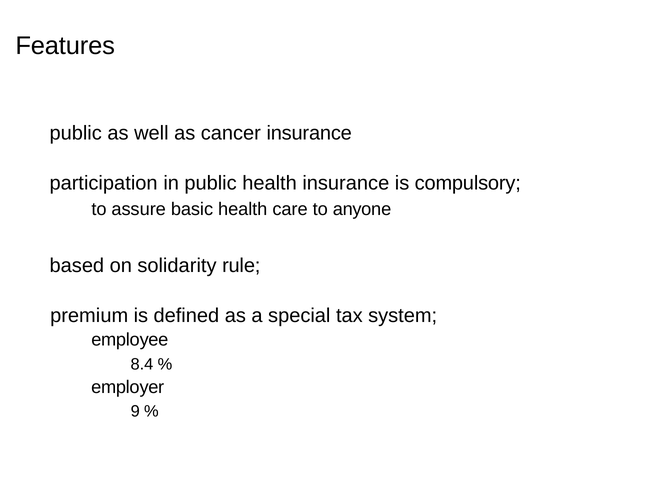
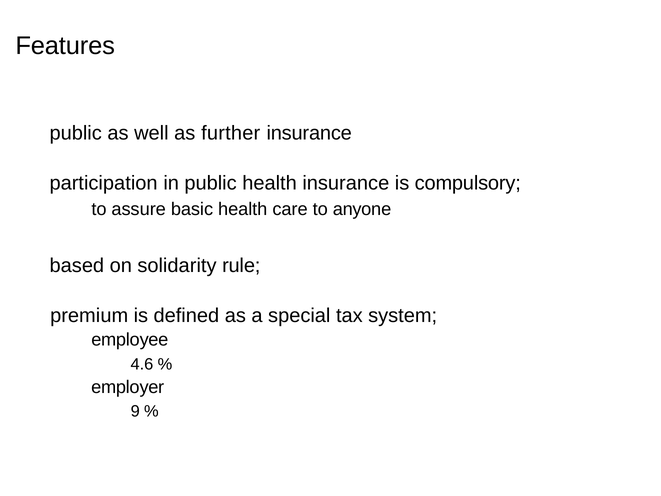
cancer: cancer -> further (231, 133)
8.4: 8.4 -> 4.6 (142, 364)
